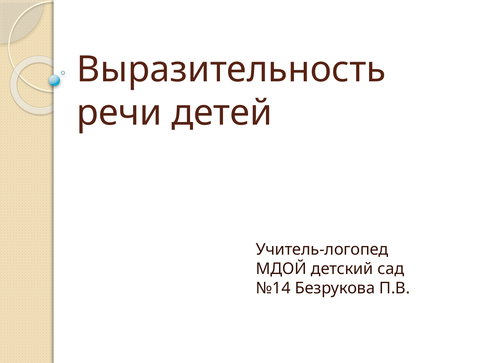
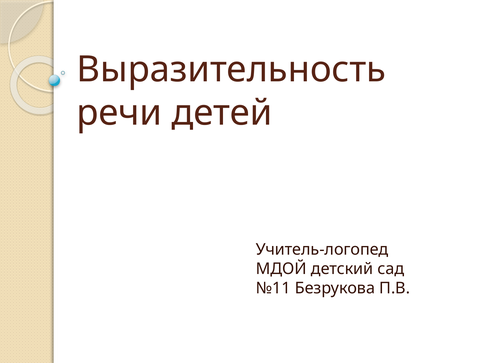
№14: №14 -> №11 (273, 288)
